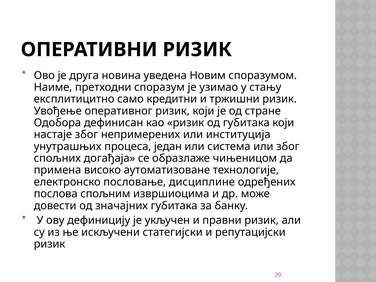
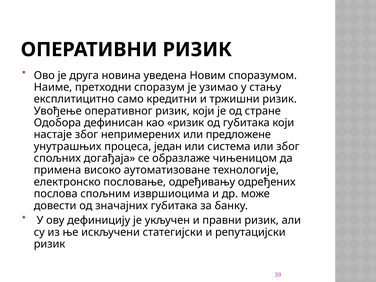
институција: институција -> предложене (238, 135)
дисциплине: дисциплине -> одређивању (202, 182)
